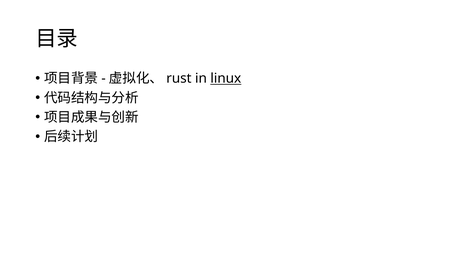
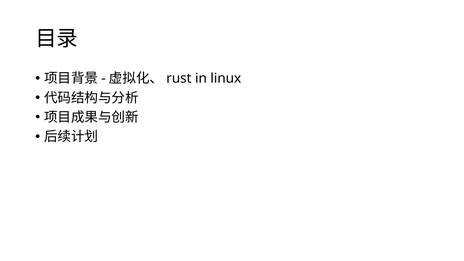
linux underline: present -> none (226, 78)
